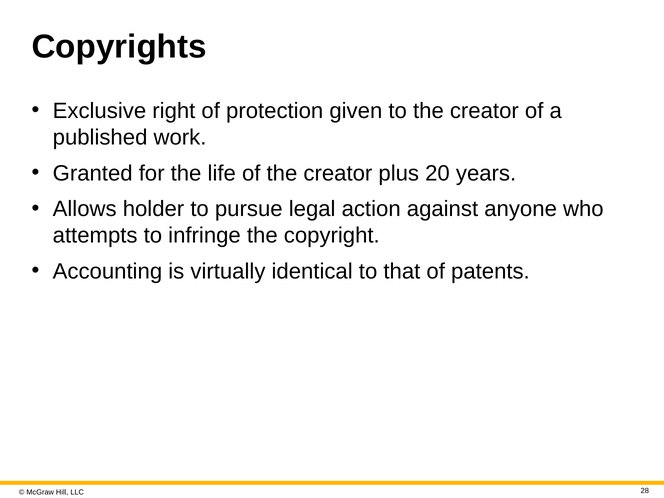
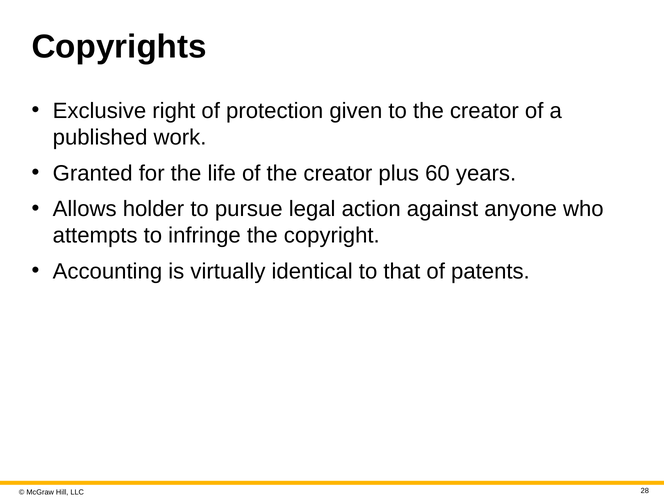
20: 20 -> 60 (437, 173)
